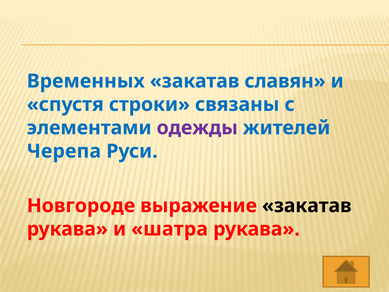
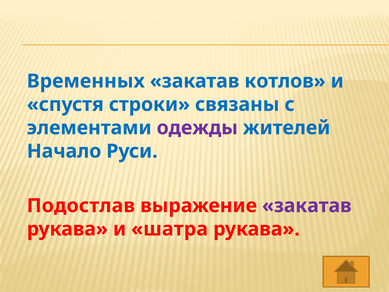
славян: славян -> котлов (285, 81)
Черепа: Черепа -> Начало (64, 151)
Новгороде: Новгороде -> Подостлав (81, 206)
закатав colour: black -> purple (307, 206)
